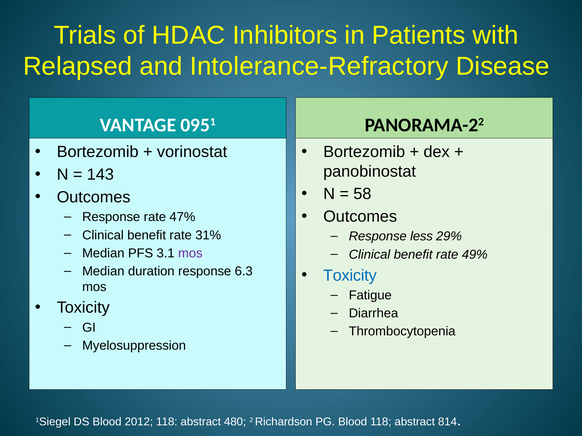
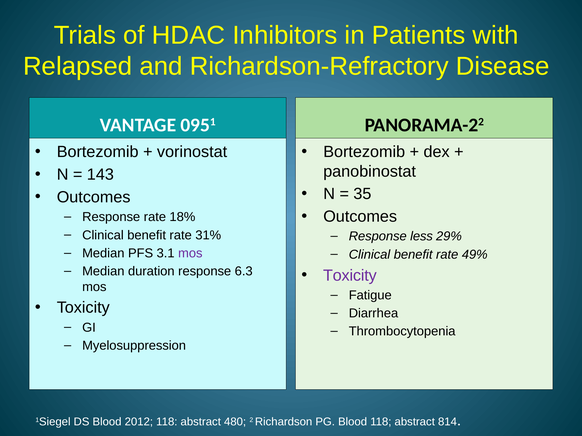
Intolerance-Refractory: Intolerance-Refractory -> Richardson-Refractory (319, 66)
58: 58 -> 35 (362, 194)
47%: 47% -> 18% (182, 217)
Toxicity colour: blue -> purple (350, 276)
